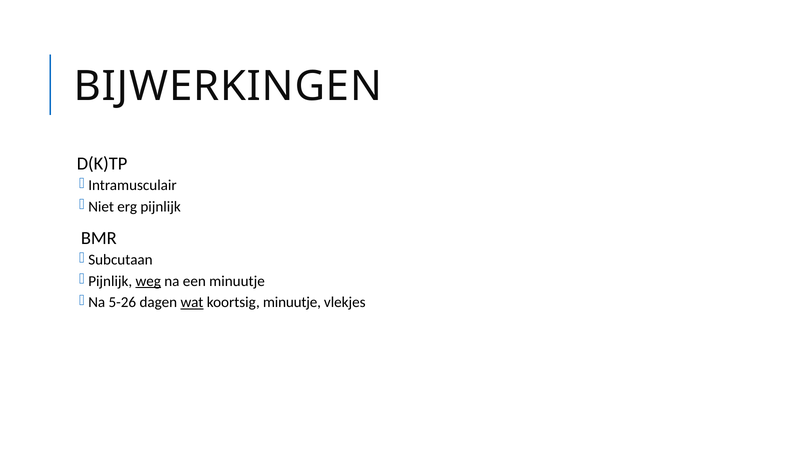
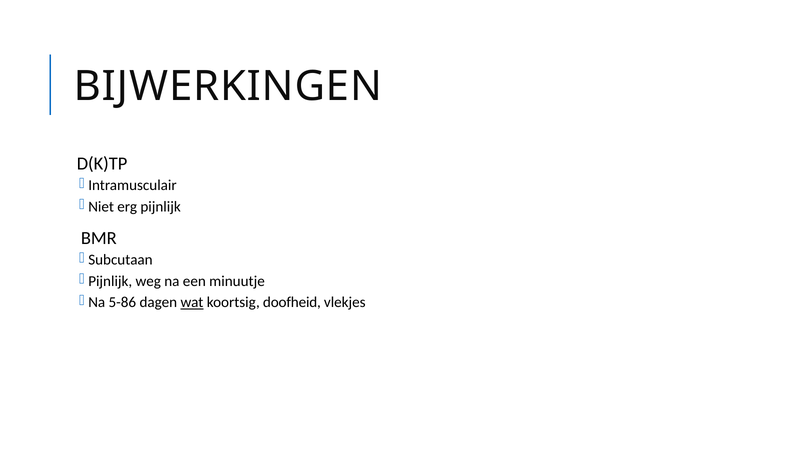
weg underline: present -> none (148, 281)
5-26: 5-26 -> 5-86 (122, 303)
koortsig minuutje: minuutje -> doofheid (292, 303)
